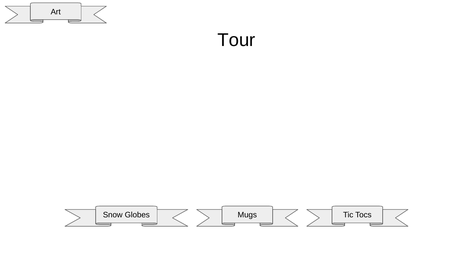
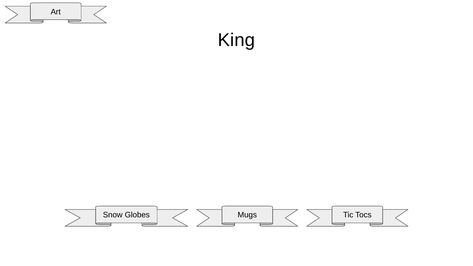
Tour: Tour -> King (236, 40)
